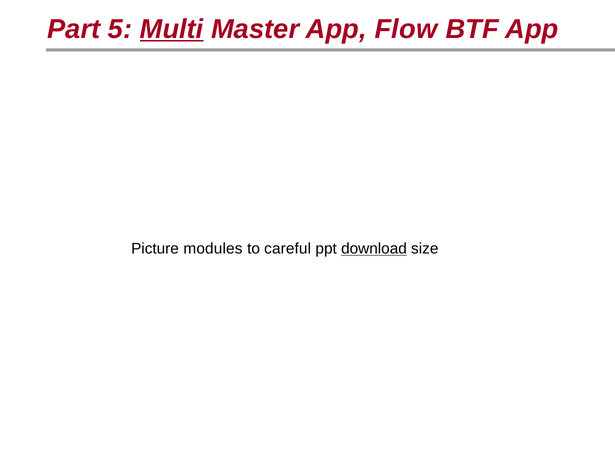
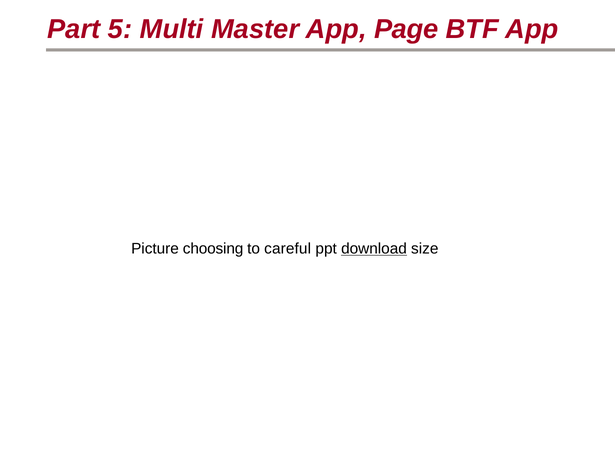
Multi underline: present -> none (172, 29)
Flow: Flow -> Page (406, 29)
modules: modules -> choosing (213, 249)
